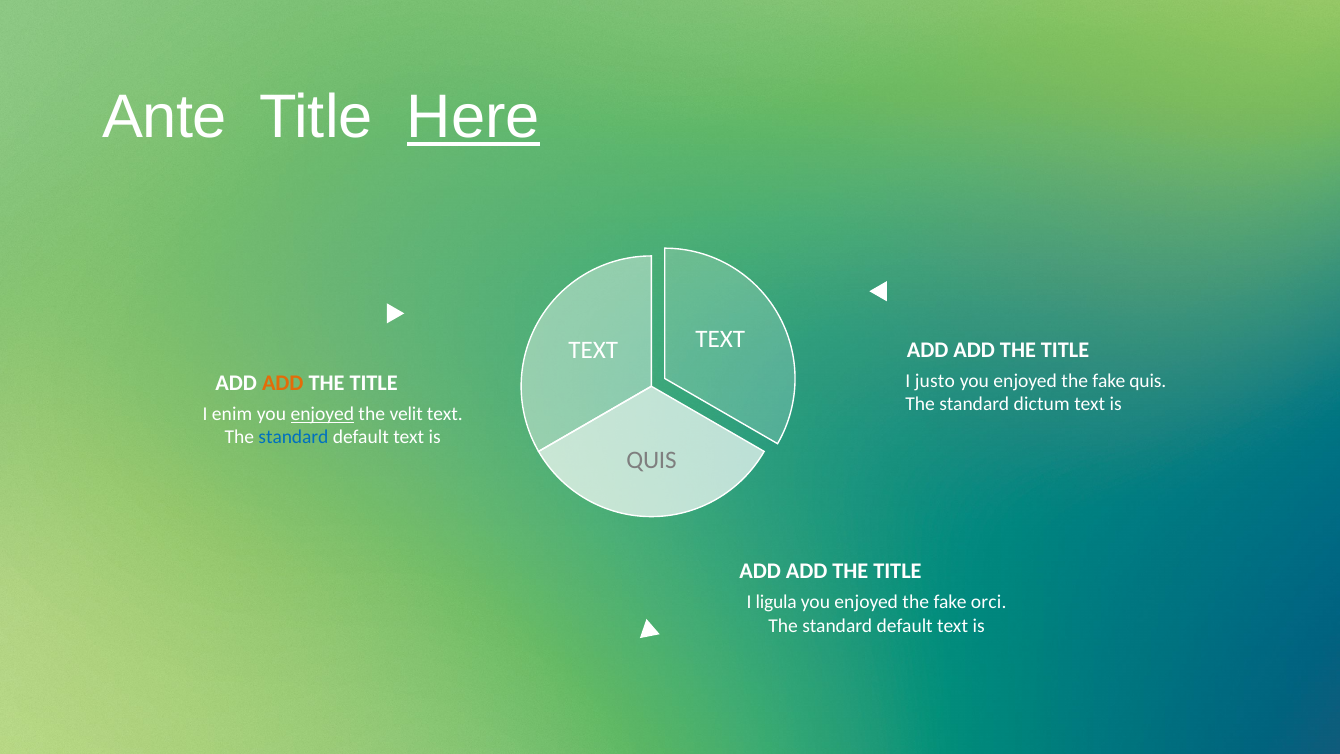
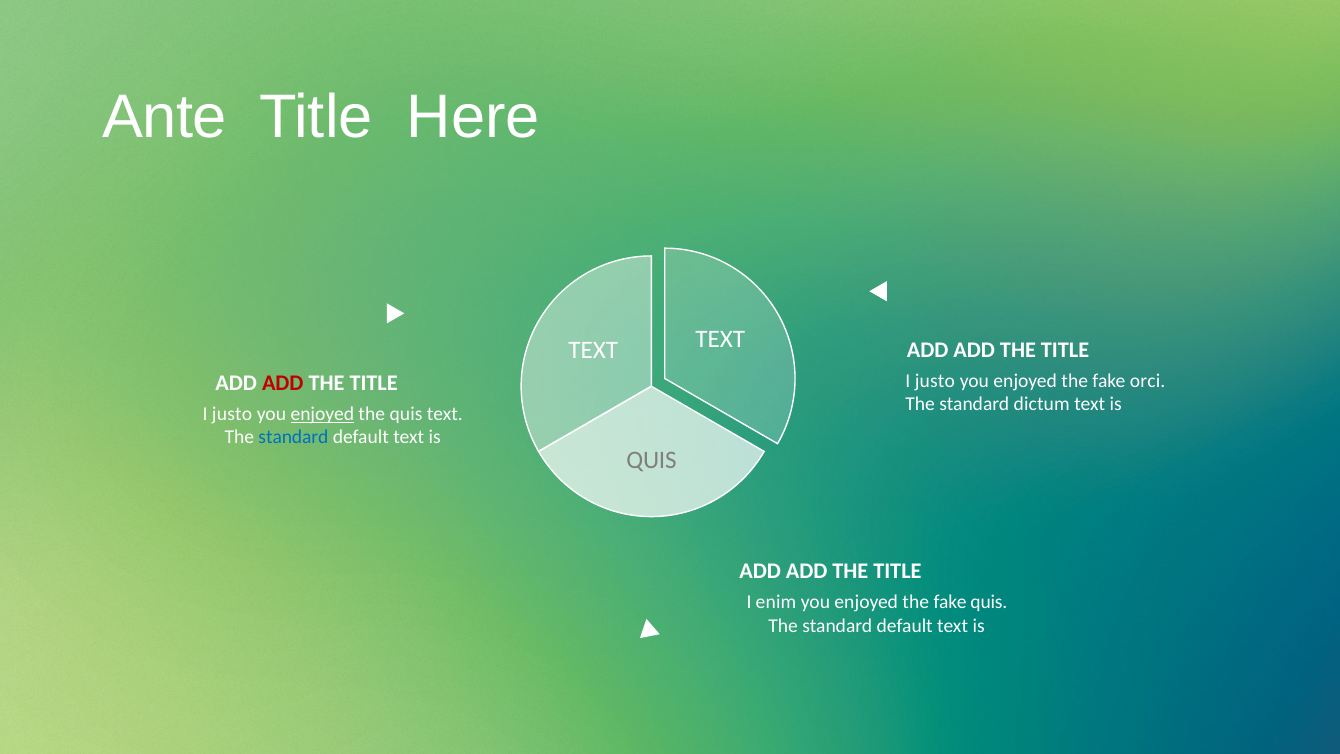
Here underline: present -> none (473, 117)
fake quis: quis -> orci (1148, 381)
ADD colour: orange -> red (283, 383)
enim: enim -> justo (232, 414)
the velit: velit -> quis (406, 414)
ligula: ligula -> enim (776, 602)
fake orci: orci -> quis (989, 602)
